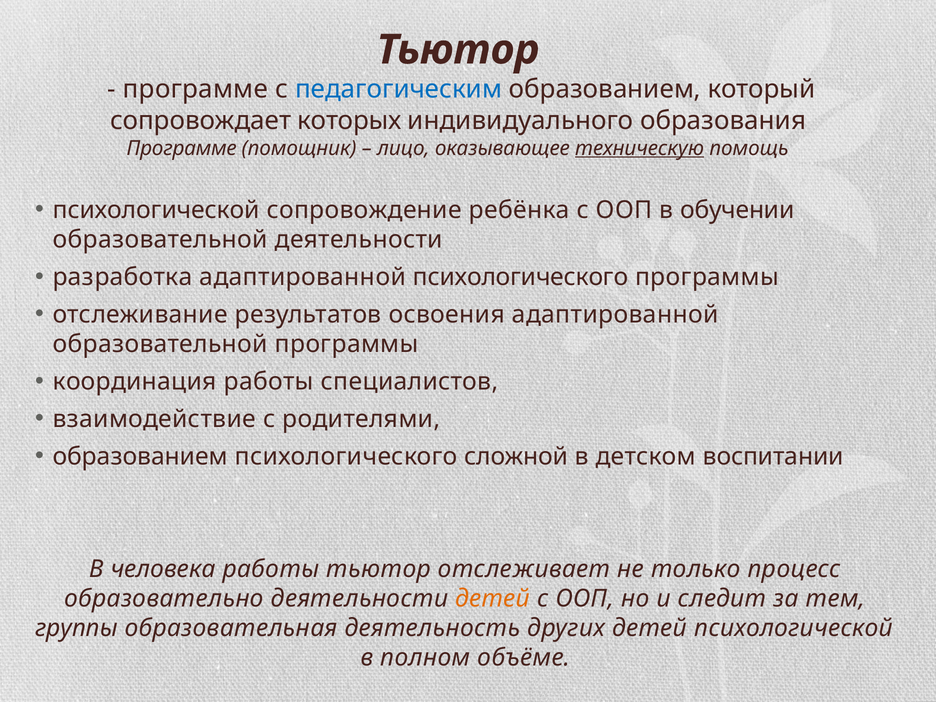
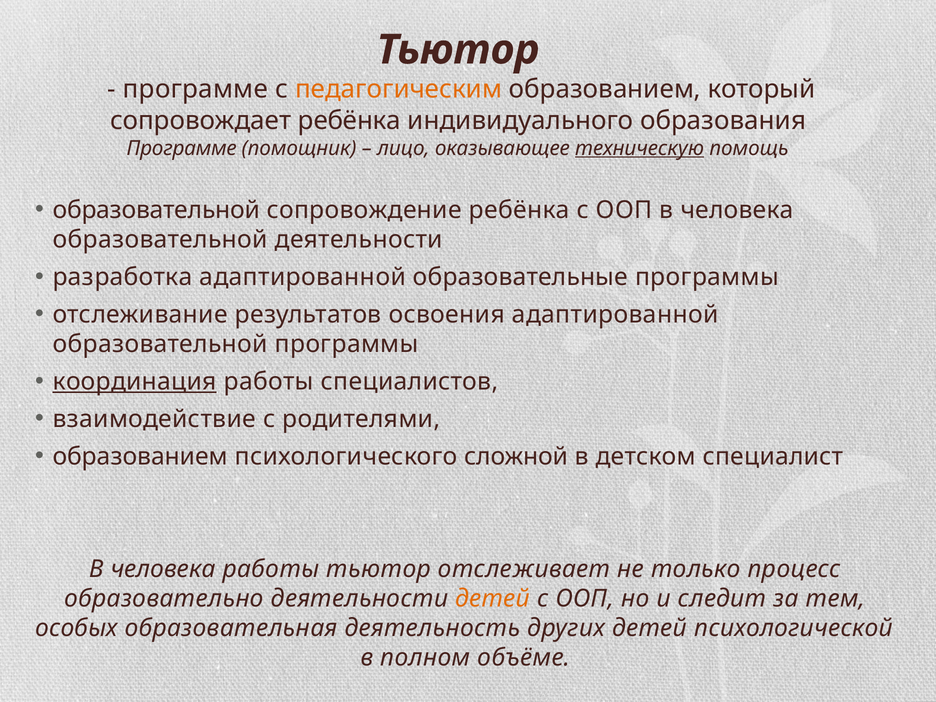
педагогическим colour: blue -> orange (399, 89)
сопровождает которых: которых -> ребёнка (349, 120)
психологической: психологической -> образовательной (156, 210)
ООП в обучении: обучении -> человека (737, 210)
адаптированной психологического: психологического -> образовательные (520, 277)
координация underline: none -> present (135, 382)
воспитании: воспитании -> специалист (773, 457)
группы: группы -> особых (76, 628)
